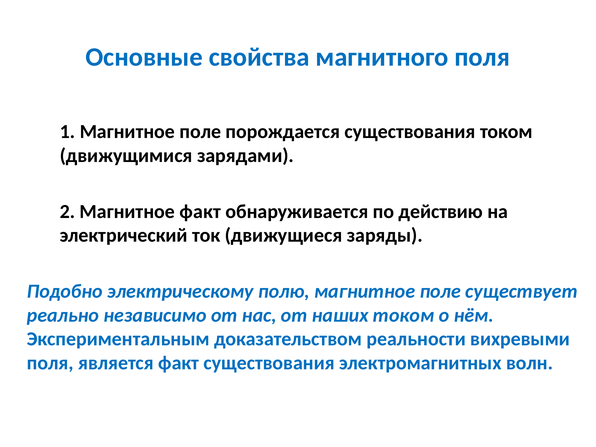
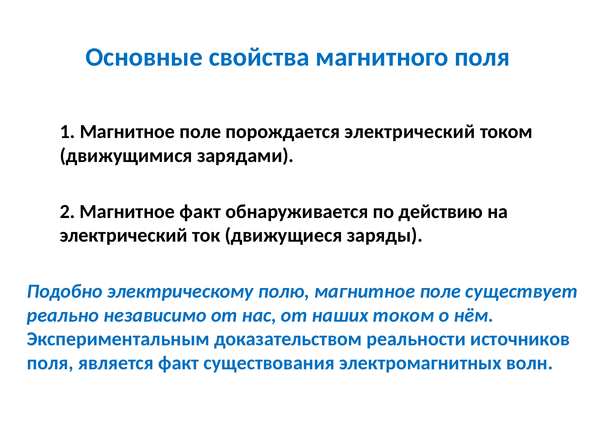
порождается существования: существования -> электрический (410, 132)
вихревыми: вихревыми -> источников (520, 339)
